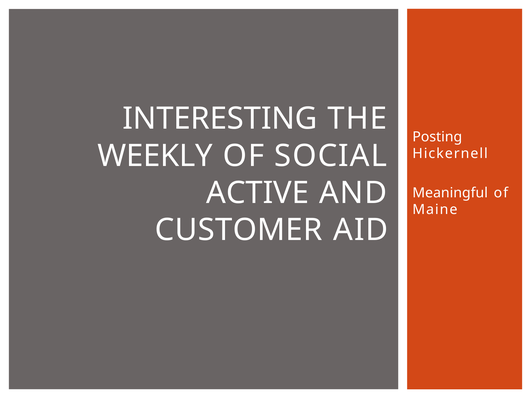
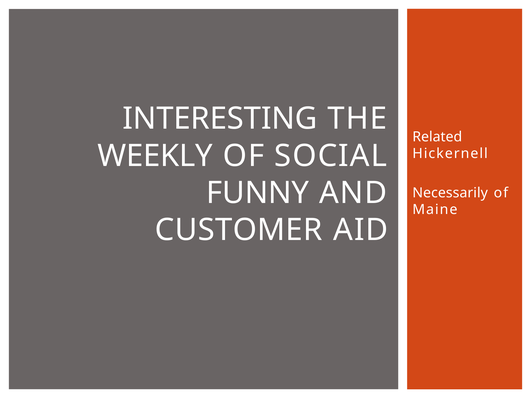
Posting: Posting -> Related (437, 137)
ACTIVE: ACTIVE -> FUNNY (258, 193)
Meaningful: Meaningful -> Necessarily (450, 193)
